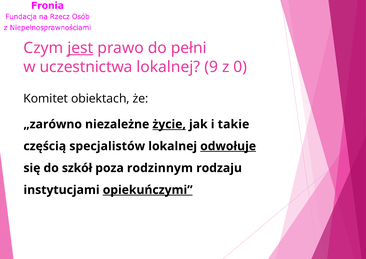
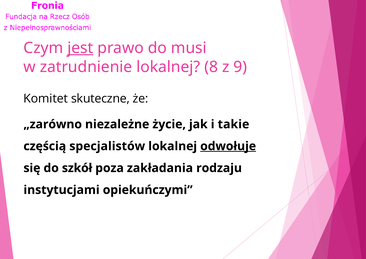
pełni: pełni -> musi (189, 48)
uczestnictwa: uczestnictwa -> zatrudnienie (86, 67)
9: 9 -> 8 (211, 67)
0: 0 -> 9 (240, 67)
obiektach: obiektach -> skuteczne (100, 99)
życie underline: present -> none (169, 124)
rodzinnym: rodzinnym -> zakładania (160, 168)
opiekuńczymi underline: present -> none (148, 190)
